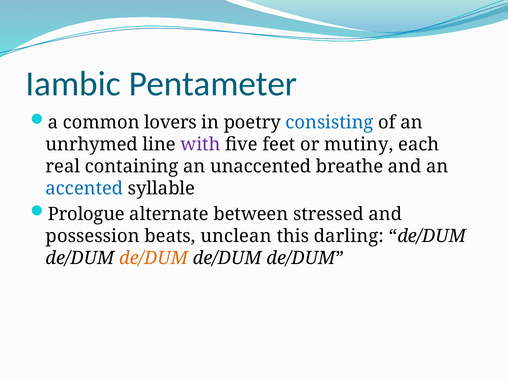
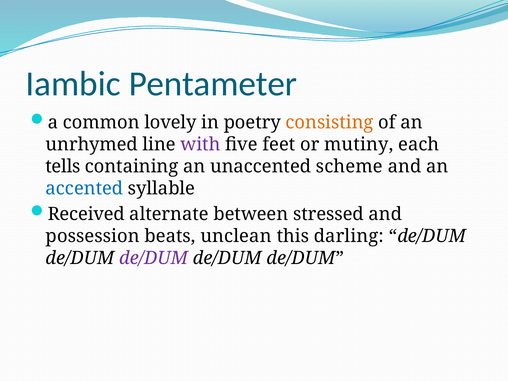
lovers: lovers -> lovely (170, 122)
consisting colour: blue -> orange (330, 122)
real: real -> tells (63, 166)
breathe: breathe -> scheme (349, 166)
Prologue: Prologue -> Received (86, 214)
de/DUM colour: orange -> purple (154, 258)
